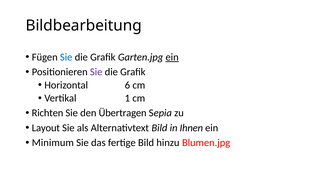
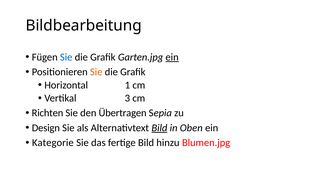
Sie colour: purple -> orange (96, 72)
6: 6 -> 1 (127, 85)
1: 1 -> 3 (127, 98)
Layout: Layout -> Design (46, 127)
Bild underline: none -> present (159, 127)
Ihnen: Ihnen -> Oben (191, 127)
Minimum: Minimum -> Kategorie (53, 142)
